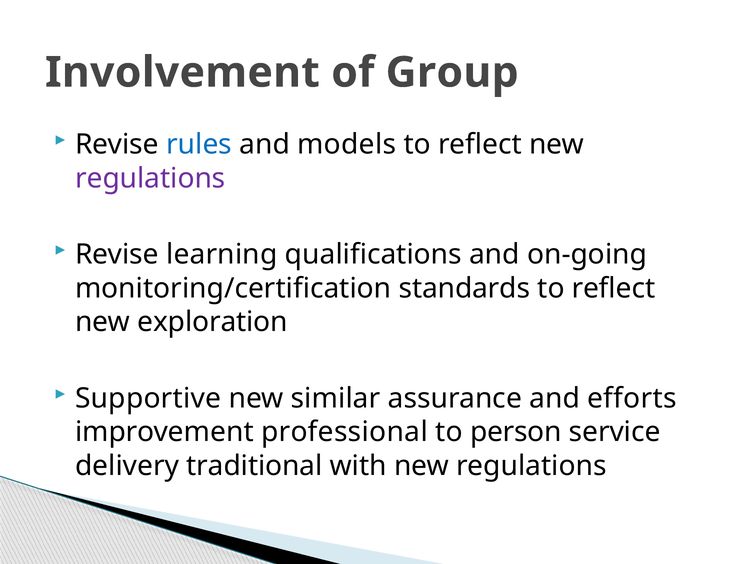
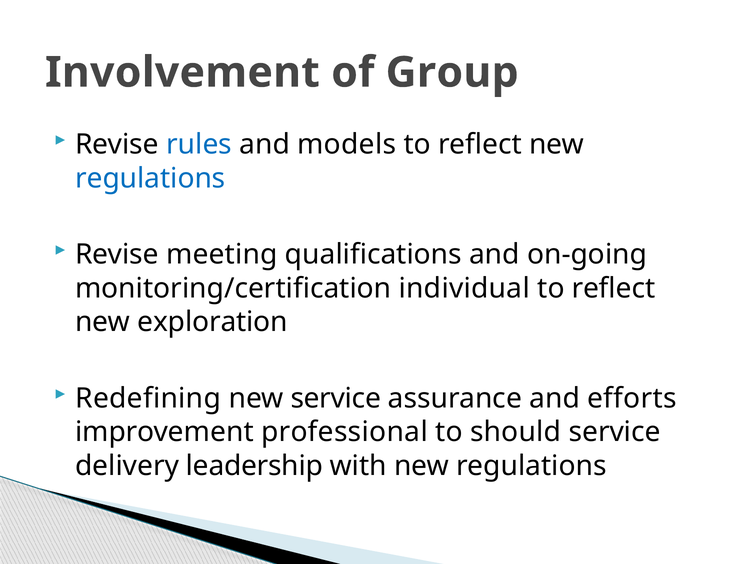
regulations colour: purple -> blue (150, 178)
learning: learning -> meeting (222, 254)
standards: standards -> individual (464, 288)
Supportive: Supportive -> Redefining (148, 398)
new similar: similar -> service (336, 398)
person: person -> should (516, 432)
traditional: traditional -> leadership (254, 466)
